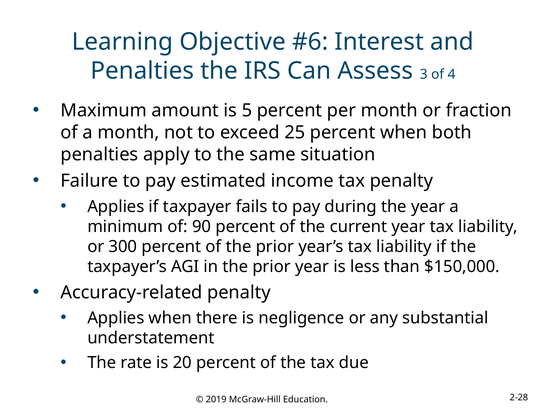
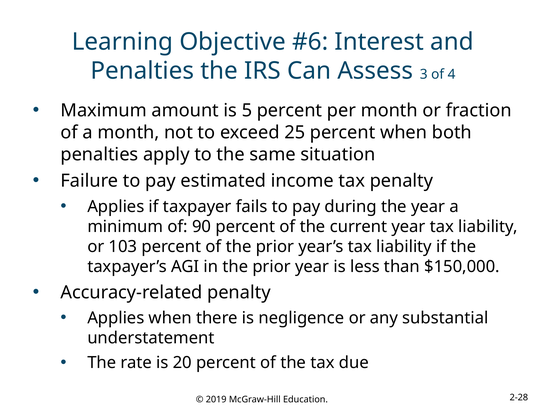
300: 300 -> 103 (123, 246)
